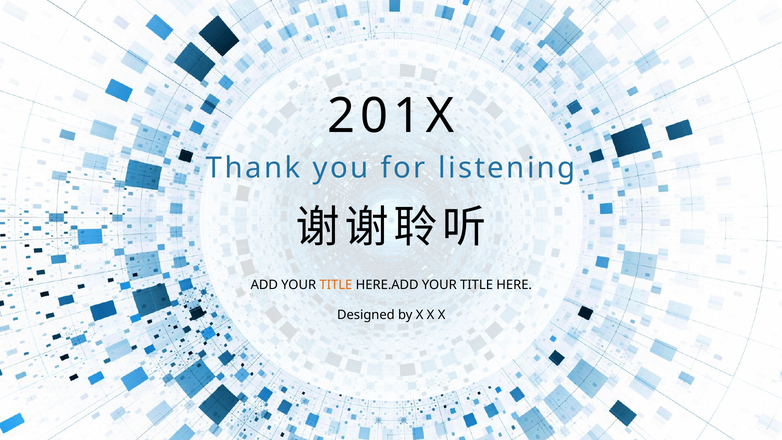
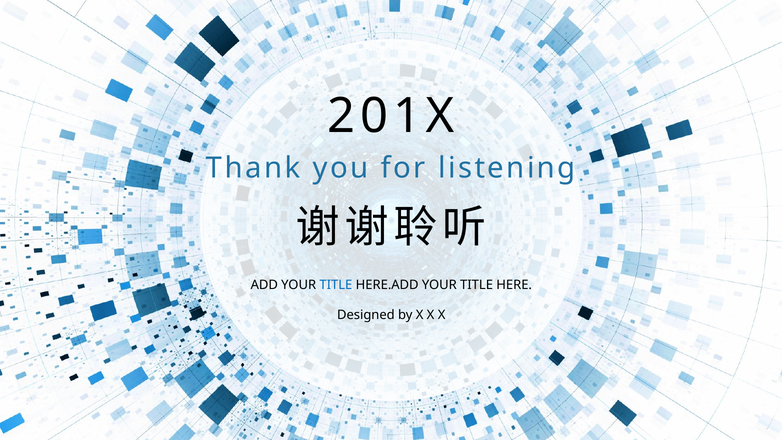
TITLE colour: orange -> blue (336, 285)
